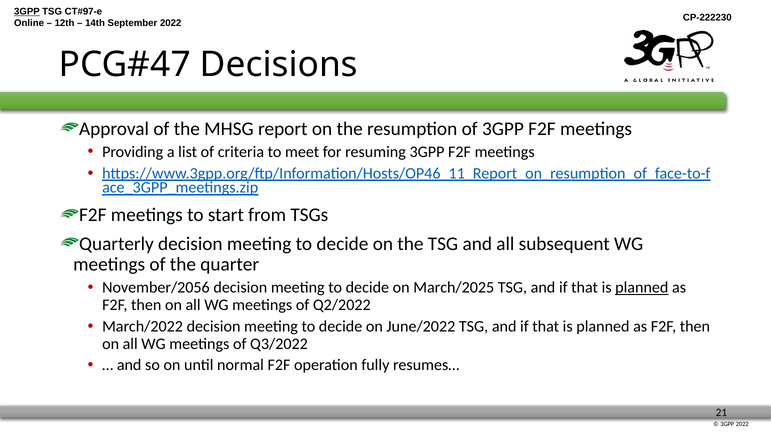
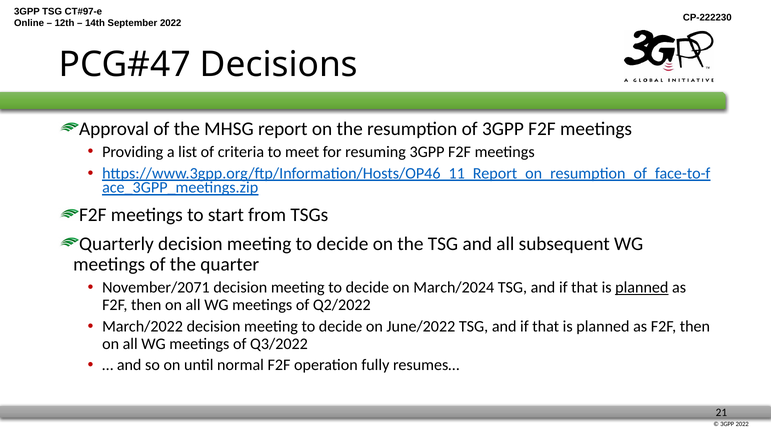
3GPP underline: present -> none (27, 12)
November/2056: November/2056 -> November/2071 (156, 287)
March/2025: March/2025 -> March/2024 (454, 287)
